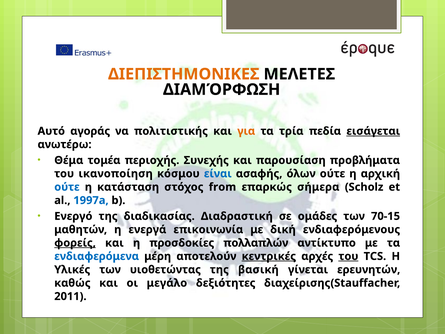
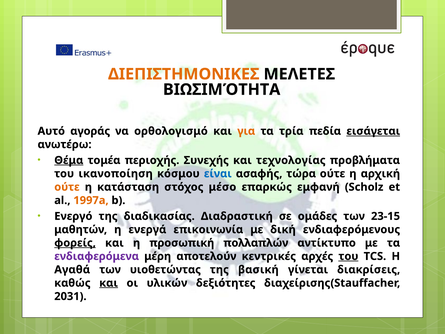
ΔΙΑΜΌΡΦΩΣΗ: ΔΙΑΜΌΡΦΩΣΗ -> ΒΙΩΣΙΜΌΤΗΤΑ (222, 89)
πολιτιστικής: πολιτιστικής -> ορθολογισμό (171, 131)
Θέμα underline: none -> present (69, 160)
παρουσίαση: παρουσίαση -> τεχνολογίας (291, 160)
όλων: όλων -> τώρα (301, 174)
ούτε colour: blue -> orange (67, 187)
from: from -> μέσο (222, 187)
σήμερα: σήμερα -> εμφανή (318, 187)
1997a colour: blue -> orange (91, 200)
70-15: 70-15 -> 23-15 (386, 216)
προσδοκίες: προσδοκίες -> προσωπική (182, 243)
ενδιαφερόμενα colour: blue -> purple (97, 256)
κεντρικές underline: present -> none (269, 256)
Υλικές: Υλικές -> Αγαθά (72, 269)
ερευνητών: ερευνητών -> διακρίσεις (369, 269)
και underline: none -> present (109, 283)
μεγάλο: μεγάλο -> υλικών (167, 283)
2011: 2011 -> 2031 (70, 296)
